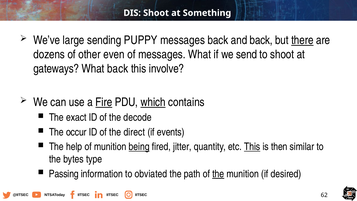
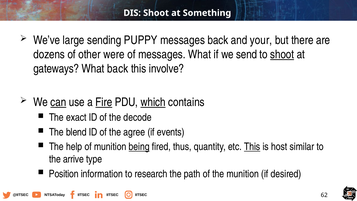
and back: back -> your (261, 40)
there underline: present -> none (302, 40)
even: even -> were (114, 54)
shoot underline: none -> present (282, 54)
can underline: none -> present (58, 102)
occur: occur -> blend (76, 132)
direct: direct -> agree (134, 132)
jitter: jitter -> thus (182, 147)
then: then -> host (279, 147)
bytes: bytes -> arrive (73, 159)
Passing: Passing -> Position (64, 174)
obviated: obviated -> research (151, 174)
the underline: present -> none (218, 174)
